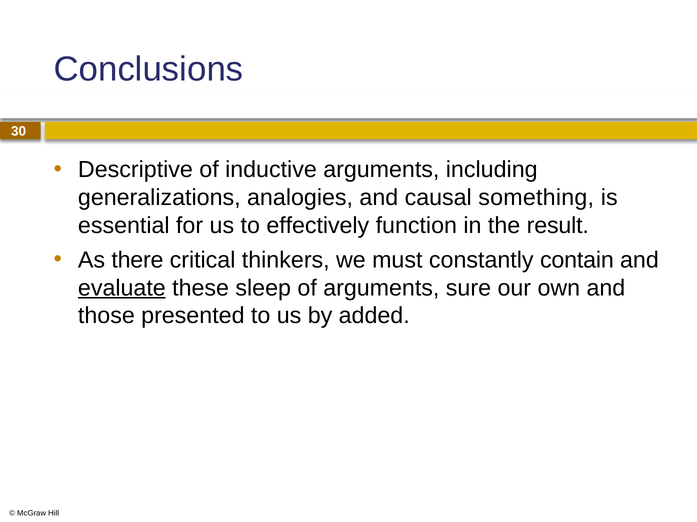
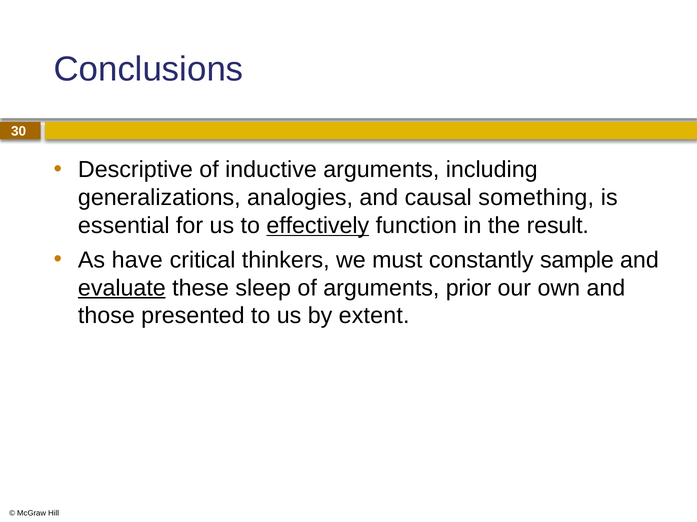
effectively underline: none -> present (318, 226)
there: there -> have (137, 260)
contain: contain -> sample (577, 260)
sure: sure -> prior (469, 288)
added: added -> extent (374, 316)
